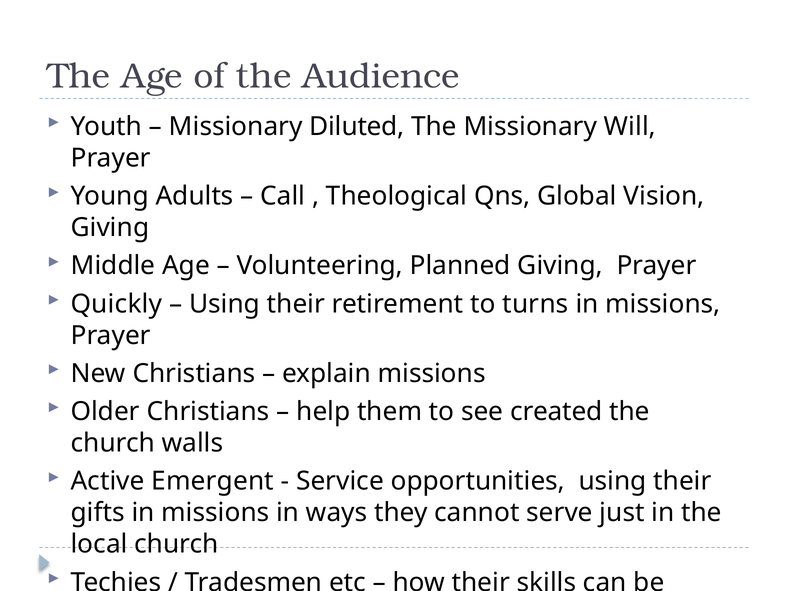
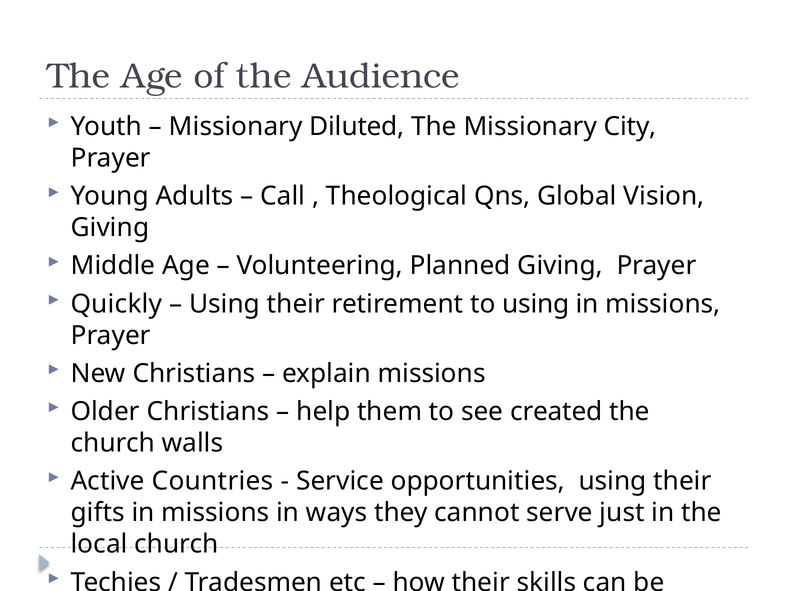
Will: Will -> City (630, 127)
to turns: turns -> using (536, 304)
Emergent: Emergent -> Countries (213, 481)
